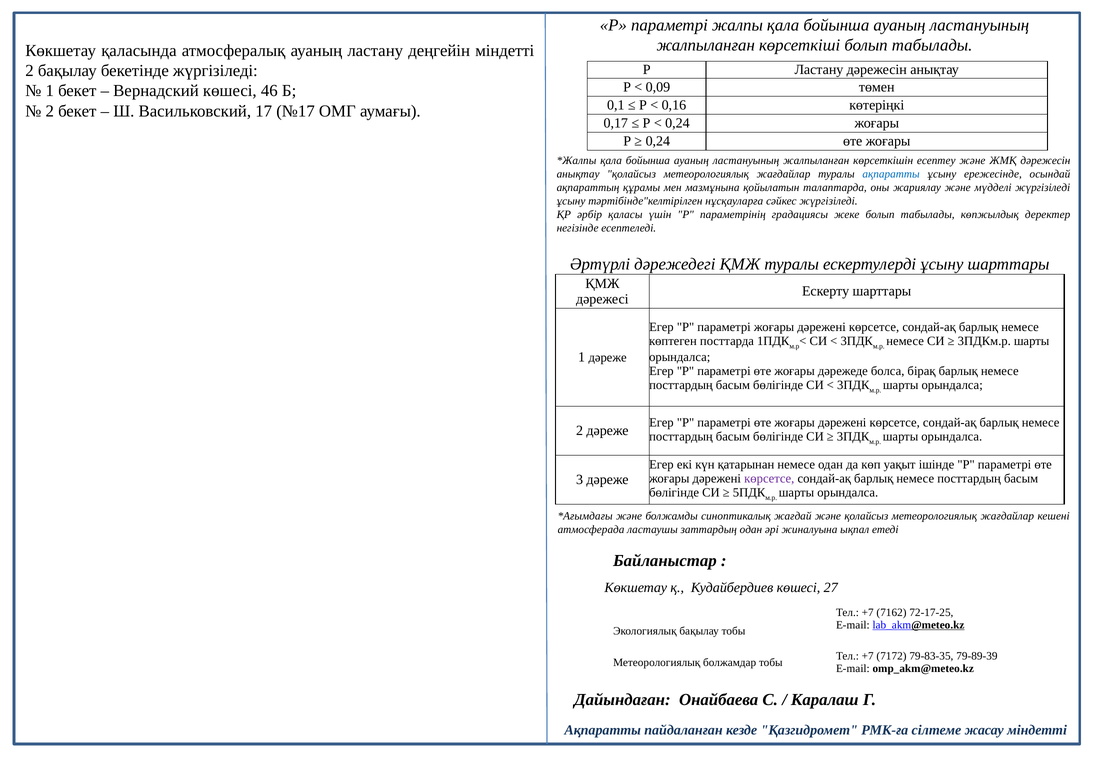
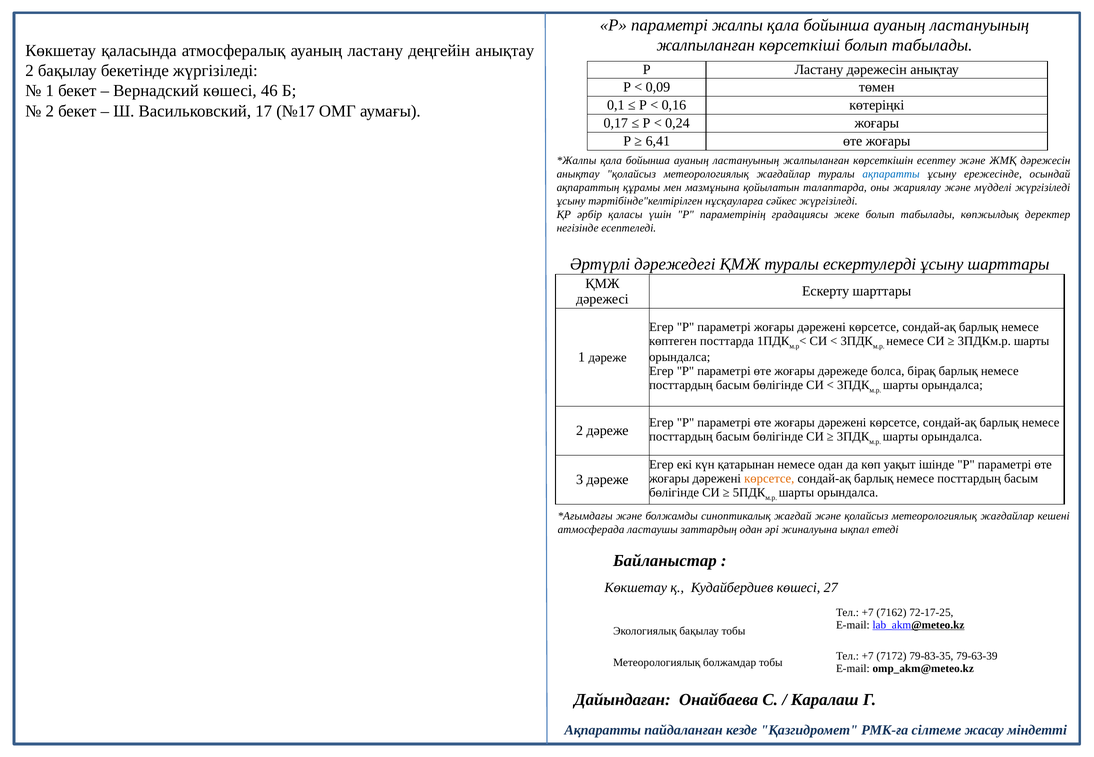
деңгейін міндетті: міндетті -> анықтау (505, 51)
0,24: 0,24 -> 6,41 (658, 141)
көрсетсе colour: purple -> orange (769, 479)
79-89-39: 79-89-39 -> 79-63-39 (977, 657)
